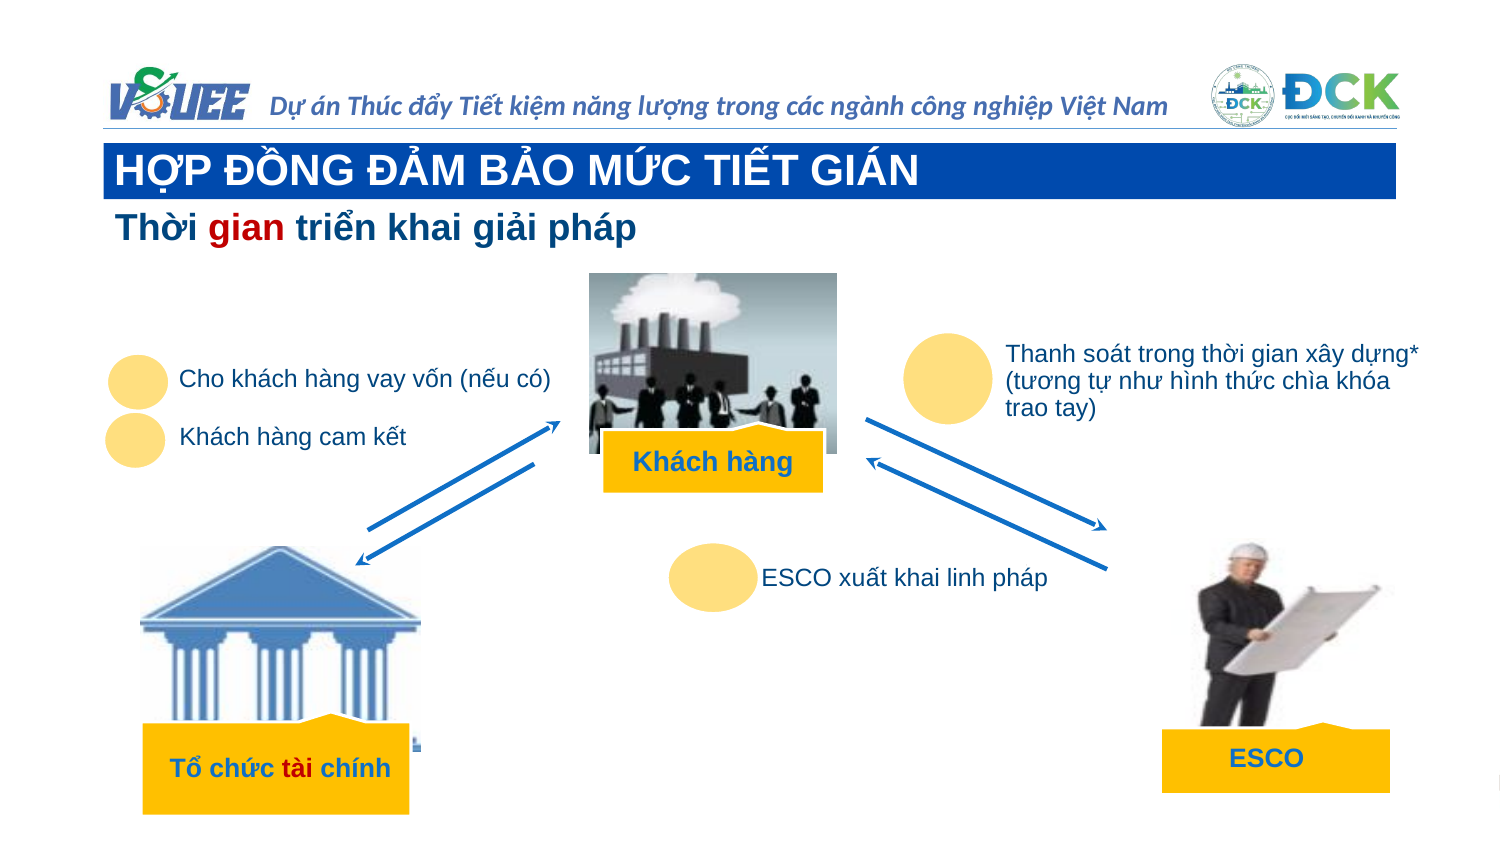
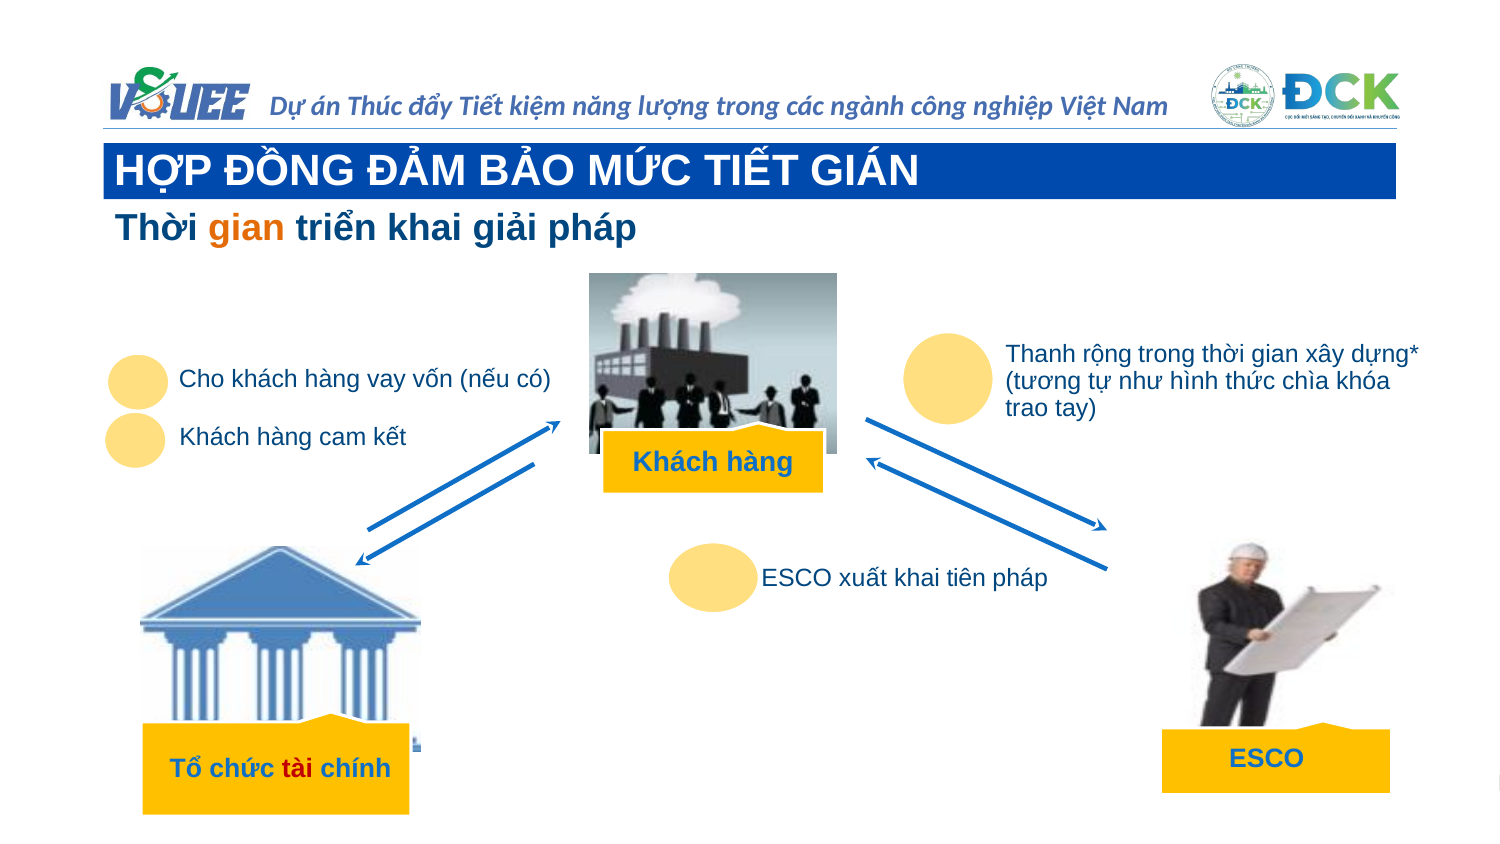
gian colour: red -> orange (247, 229)
soát: soát -> rộng (1107, 355)
linh: linh -> tiên (966, 579)
